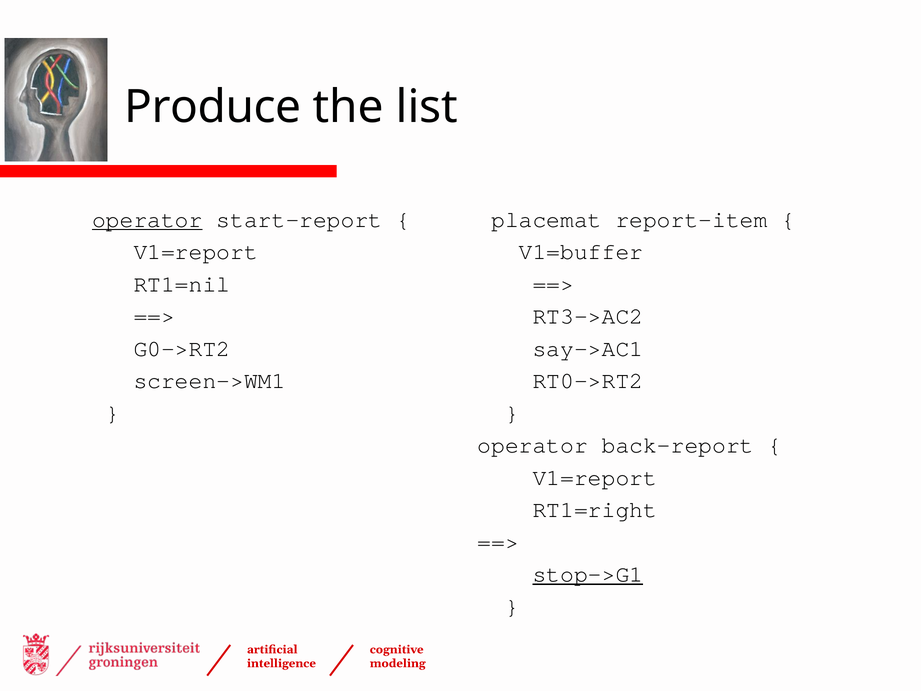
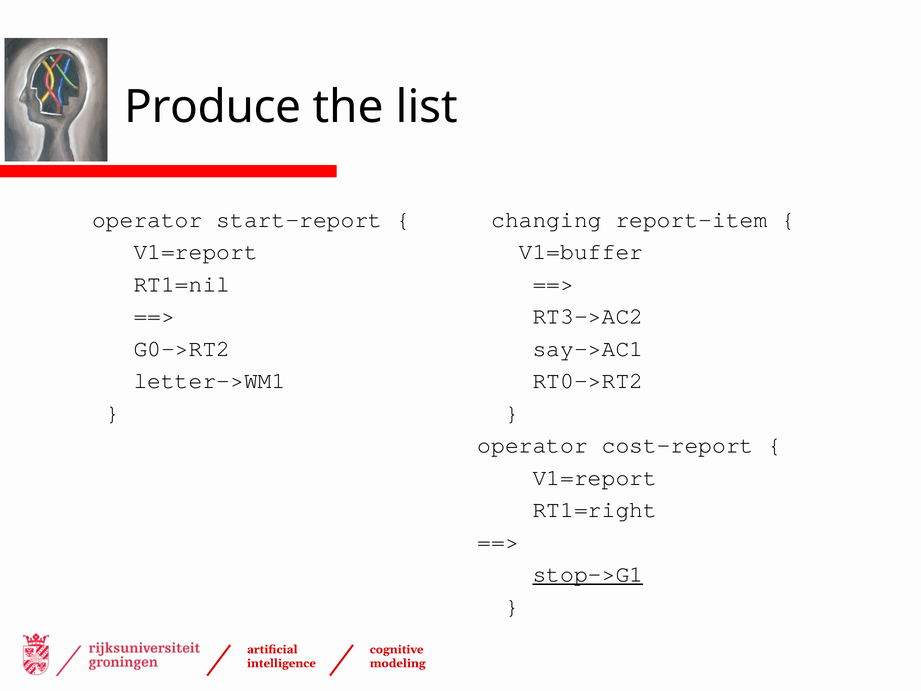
operator underline: present -> none (147, 220)
placemat: placemat -> changing (546, 220)
screen->WM1: screen->WM1 -> letter->WM1 (210, 381)
back-report: back-report -> cost-report (678, 445)
